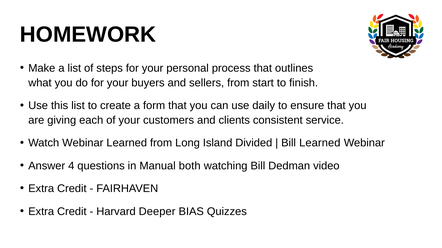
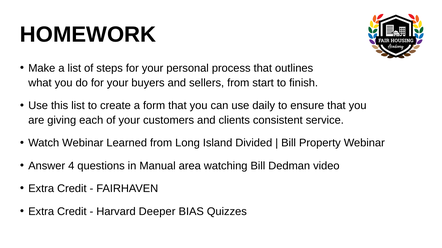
Bill Learned: Learned -> Property (320, 143)
both: both -> area (190, 166)
